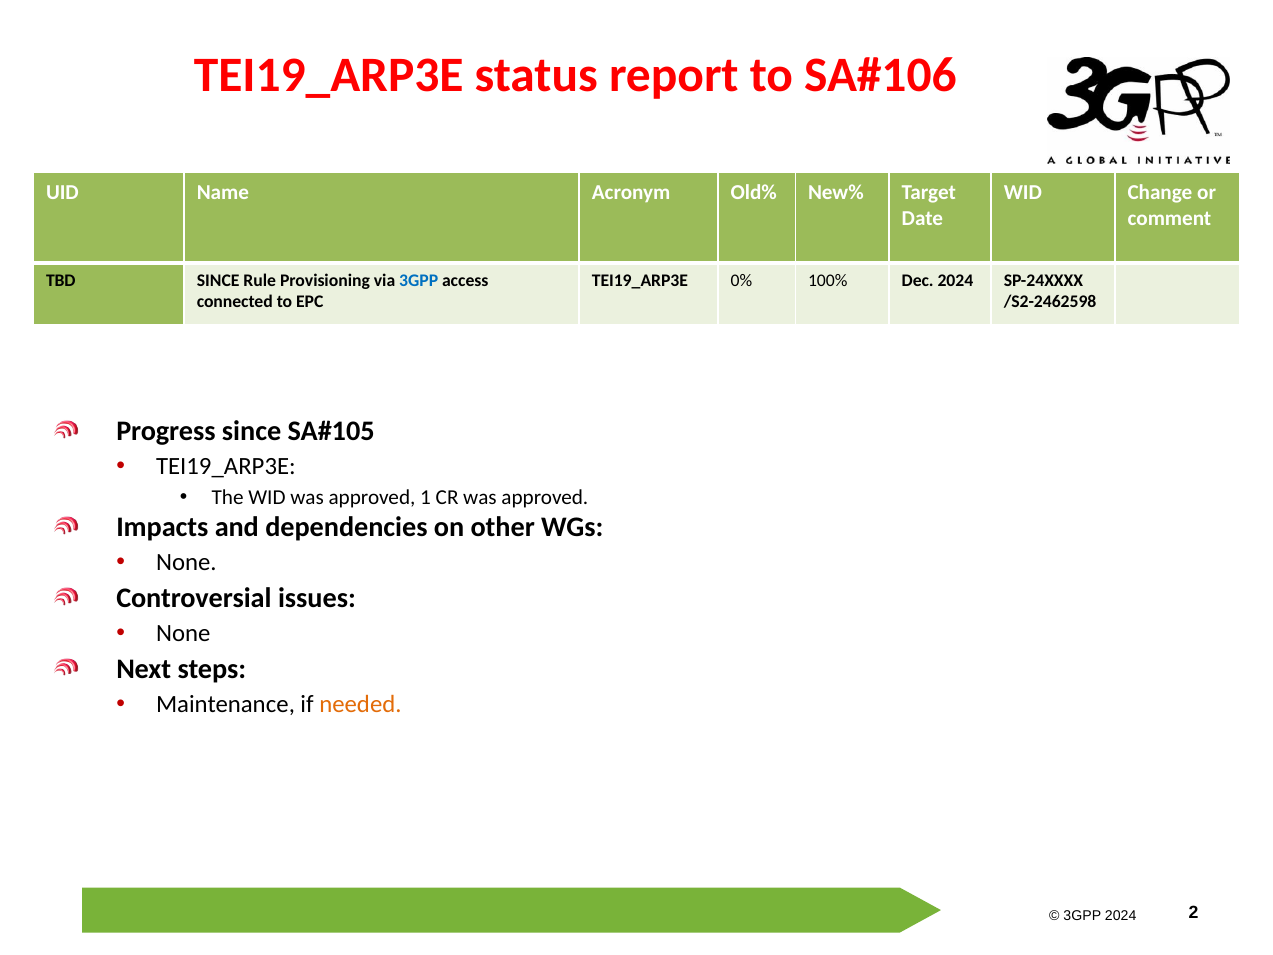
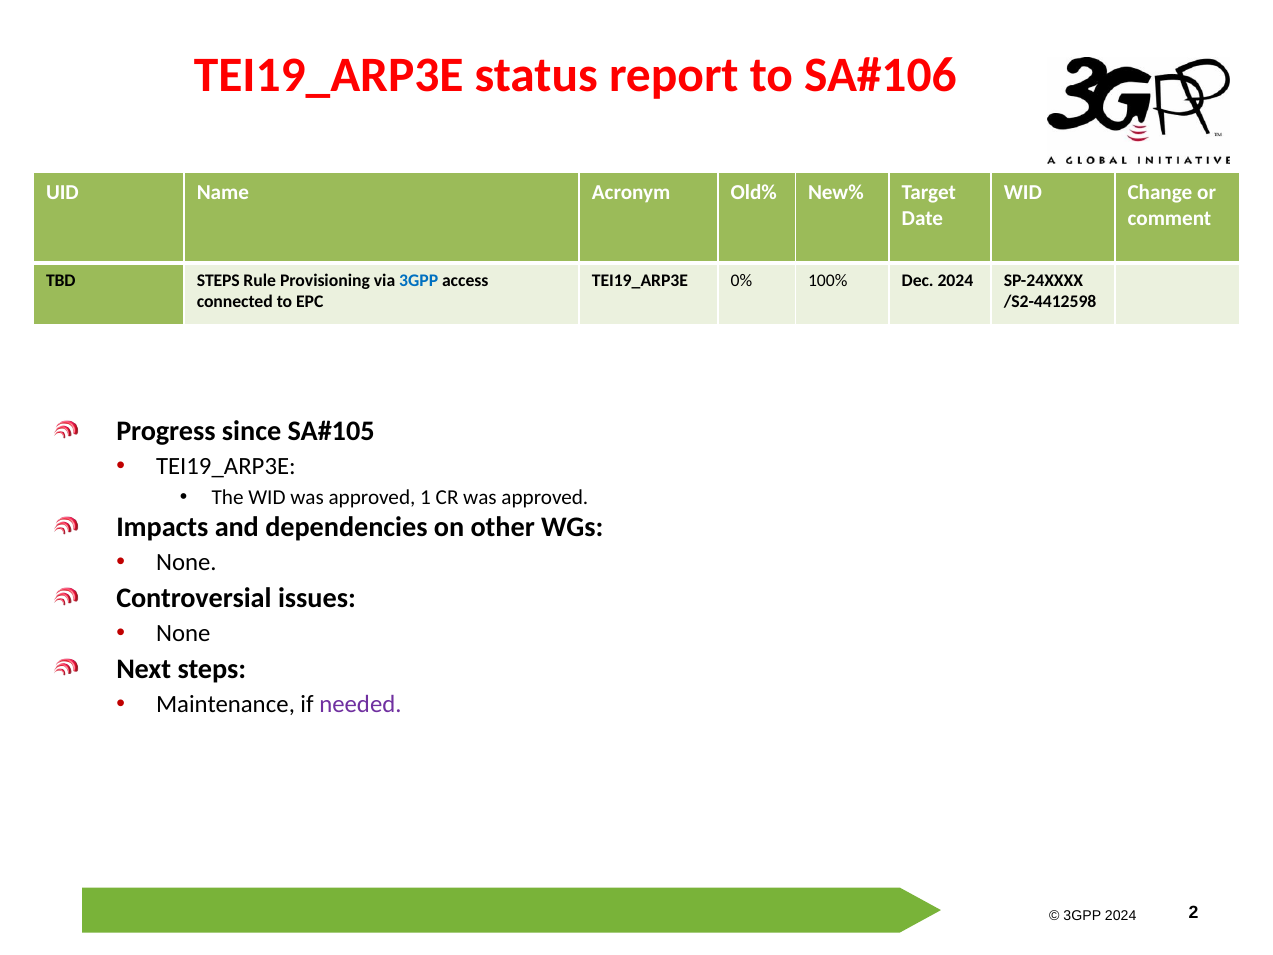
TBD SINCE: SINCE -> STEPS (218, 280)
/S2-2462598: /S2-2462598 -> /S2-4412598 (1050, 302)
needed colour: orange -> purple (360, 704)
